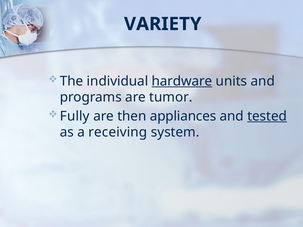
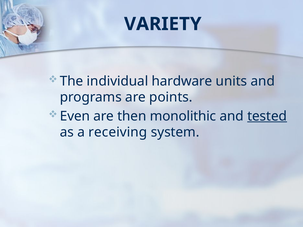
hardware underline: present -> none (182, 81)
tumor: tumor -> points (171, 97)
Fully: Fully -> Even (75, 116)
appliances: appliances -> monolithic (183, 116)
